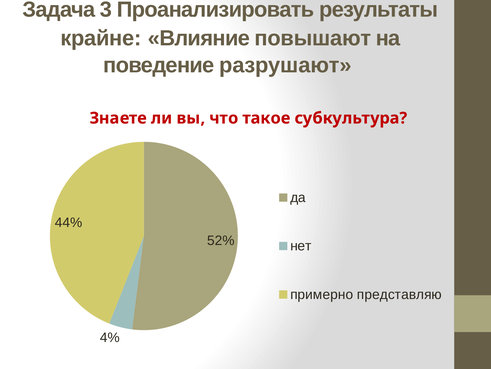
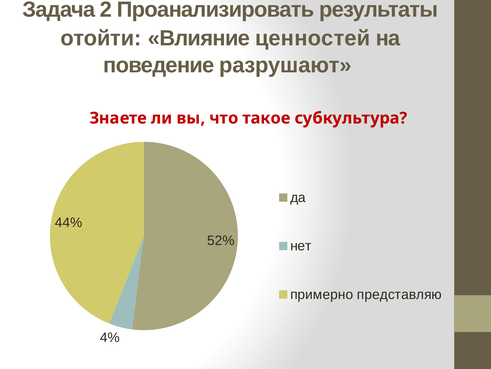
3: 3 -> 2 (106, 9)
крайне: крайне -> отойти (101, 38)
повышают: повышают -> ценностей (313, 38)
